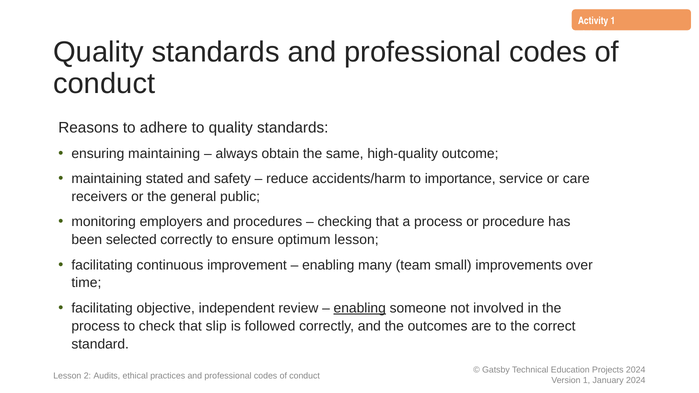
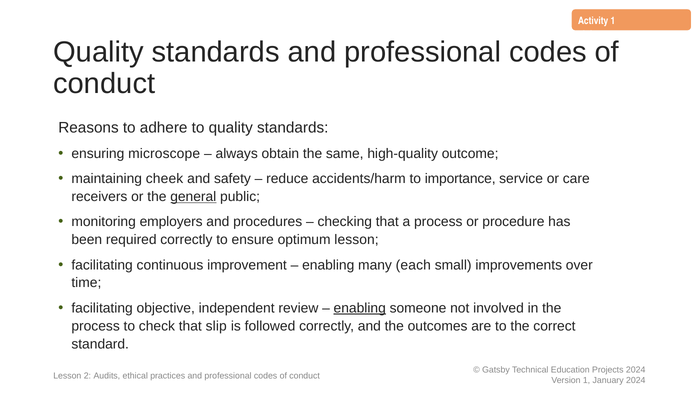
ensuring maintaining: maintaining -> microscope (164, 154)
stated: stated -> cheek (165, 179)
general underline: none -> present (193, 197)
selected: selected -> required (131, 240)
team: team -> each (413, 265)
